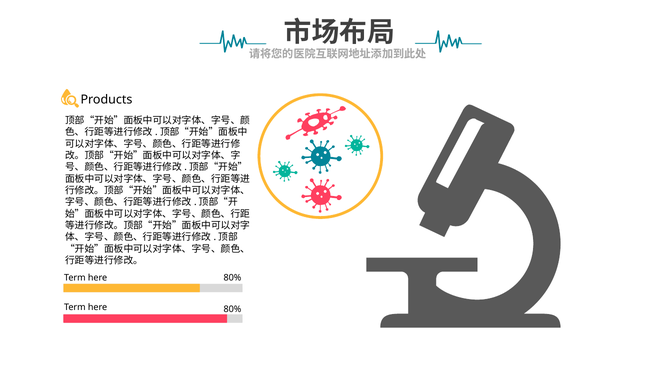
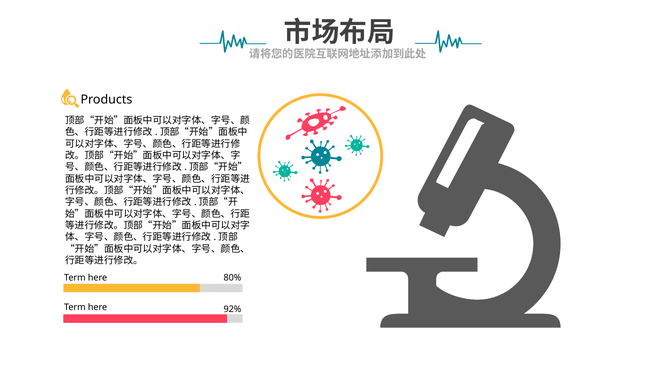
80%: 80% -> 92% (232, 309)
